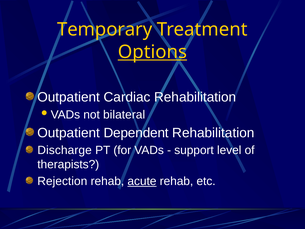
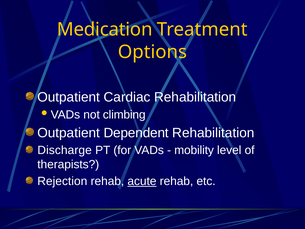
Temporary: Temporary -> Medication (105, 30)
Options underline: present -> none (152, 52)
bilateral: bilateral -> climbing (124, 115)
support: support -> mobility (194, 150)
